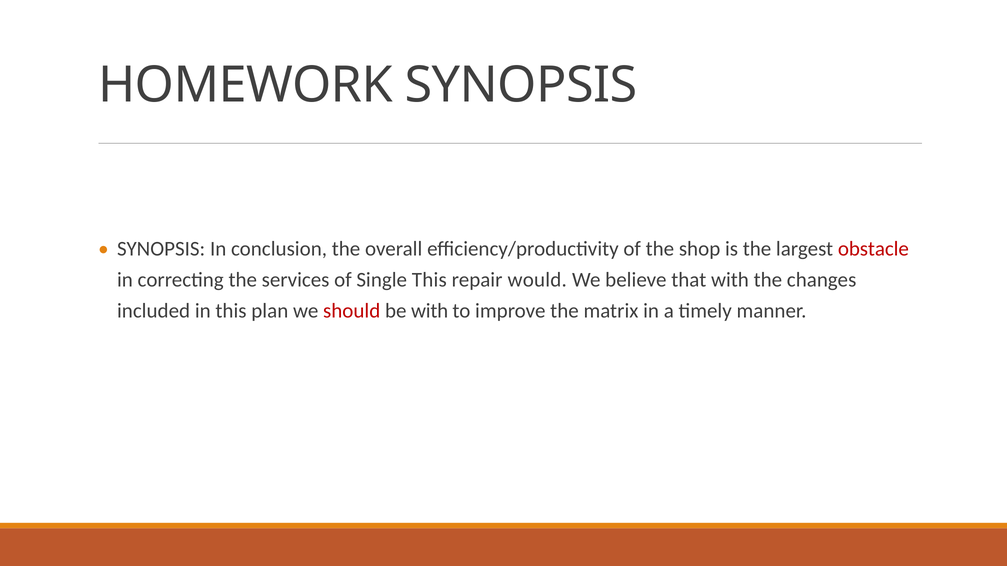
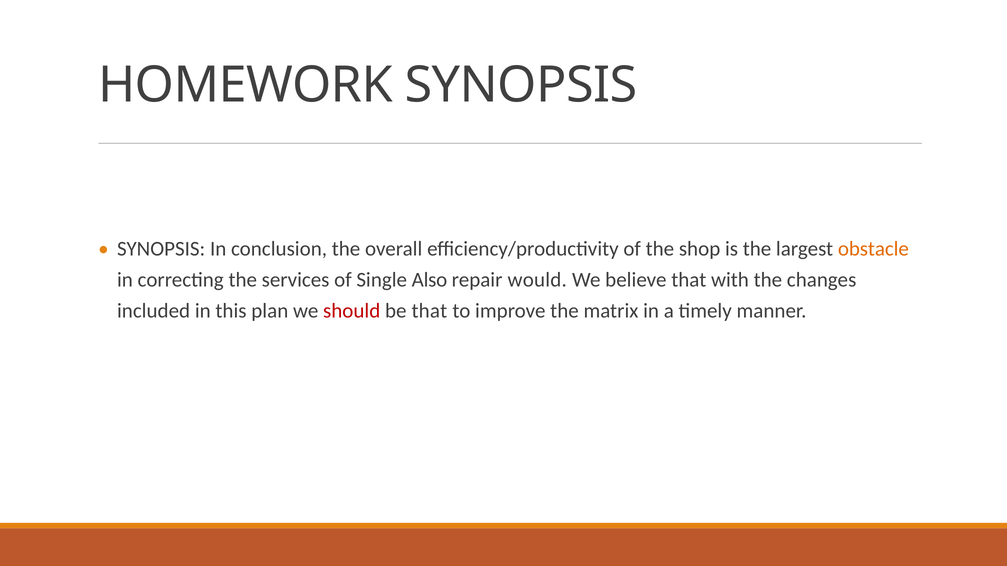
obstacle colour: red -> orange (873, 249)
Single This: This -> Also (430, 280)
be with: with -> that (429, 311)
